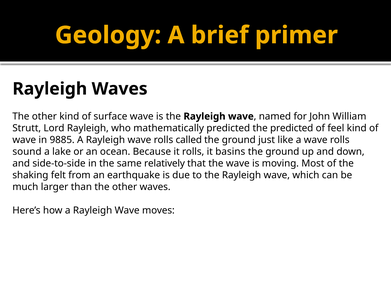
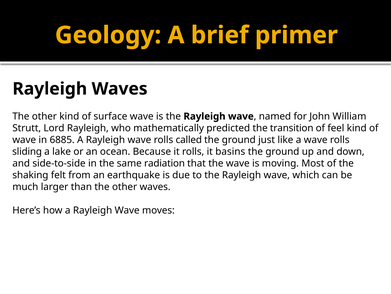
the predicted: predicted -> transition (292, 128)
9885: 9885 -> 6885 (62, 140)
sound: sound -> sliding (27, 151)
relatively: relatively -> radiation (165, 163)
